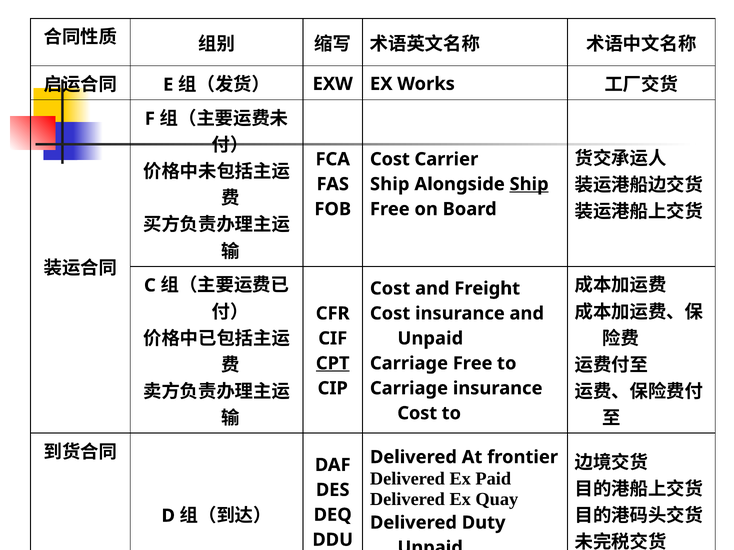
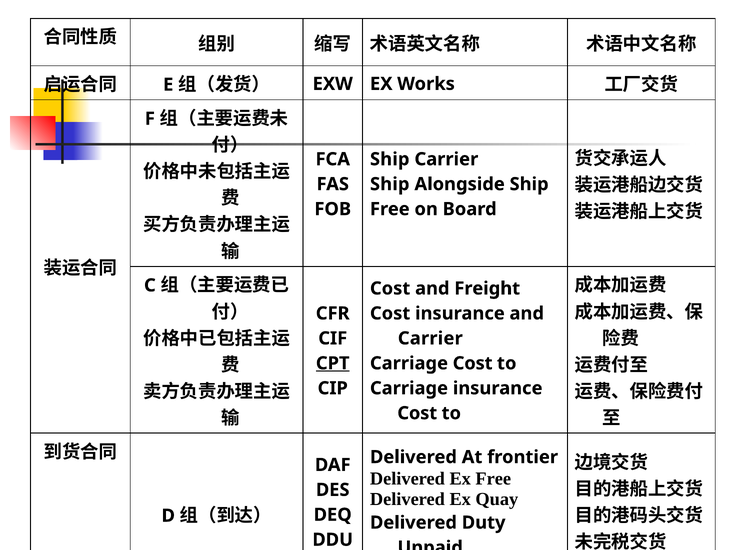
Cost: Cost -> Ship (390, 159)
Ship underline: present -> none (529, 184)
Unpaid: Unpaid -> Carrier (430, 339)
Carriage Free: Free -> Cost (473, 364)
Ex Paid: Paid -> Free (493, 479)
